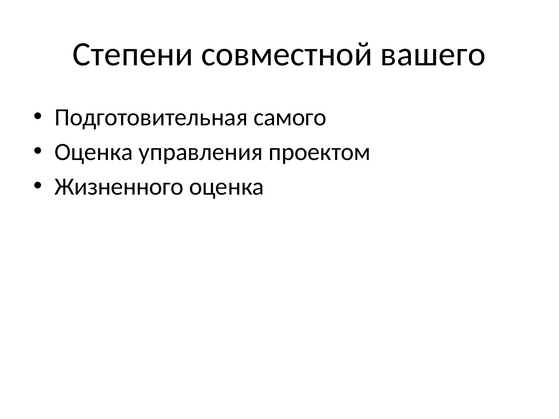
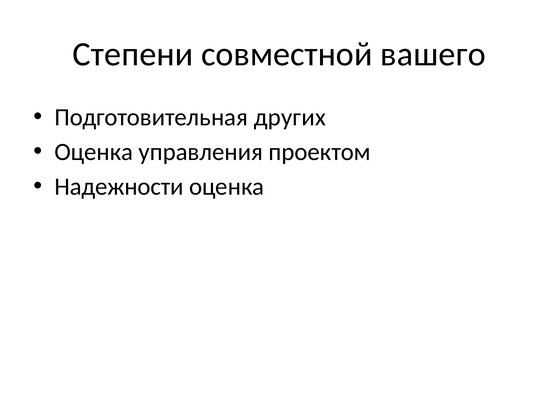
самого: самого -> других (290, 117)
Жизненного: Жизненного -> Надежности (119, 187)
